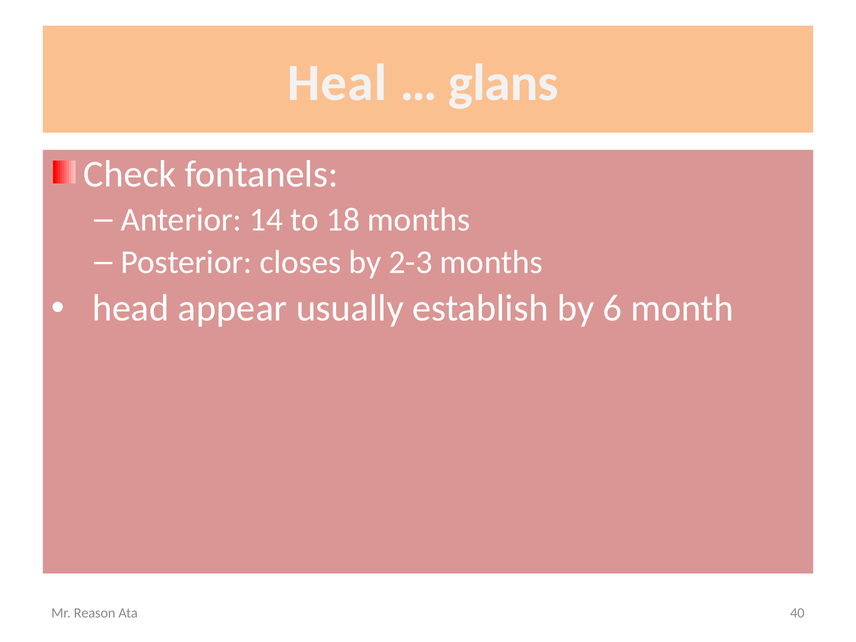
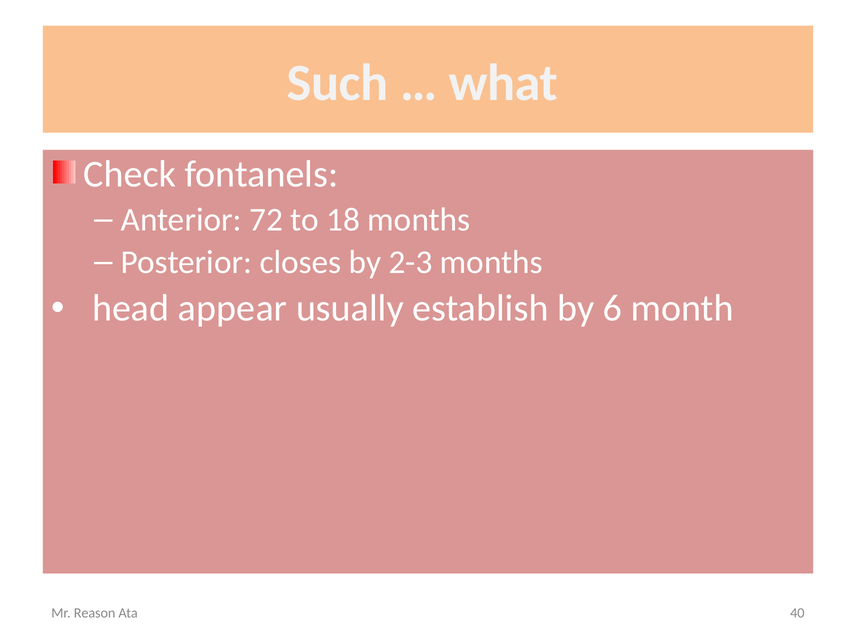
Heal: Heal -> Such (338, 83)
glans: glans -> what (503, 83)
14: 14 -> 72 (266, 220)
